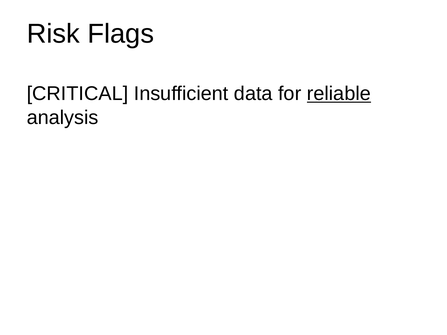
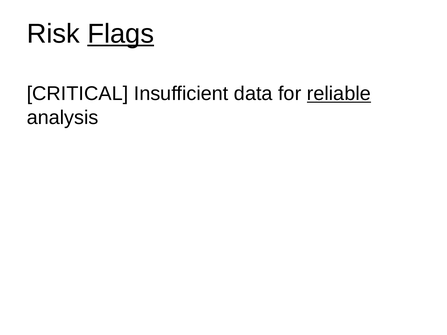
Flags underline: none -> present (121, 34)
